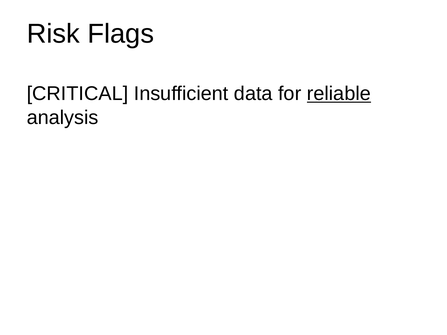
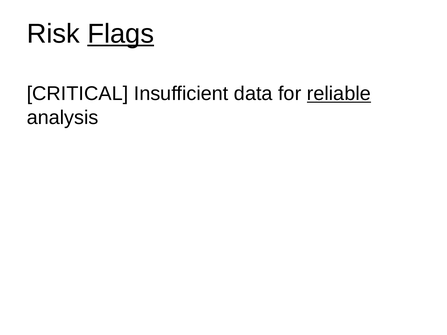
Flags underline: none -> present (121, 34)
